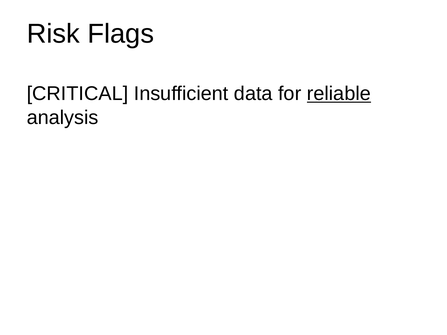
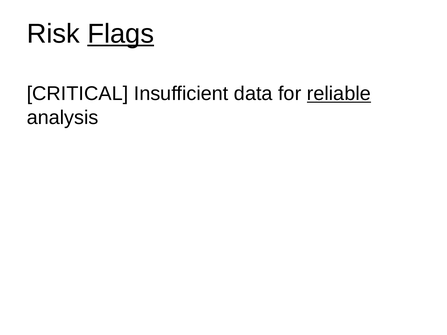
Flags underline: none -> present (121, 34)
